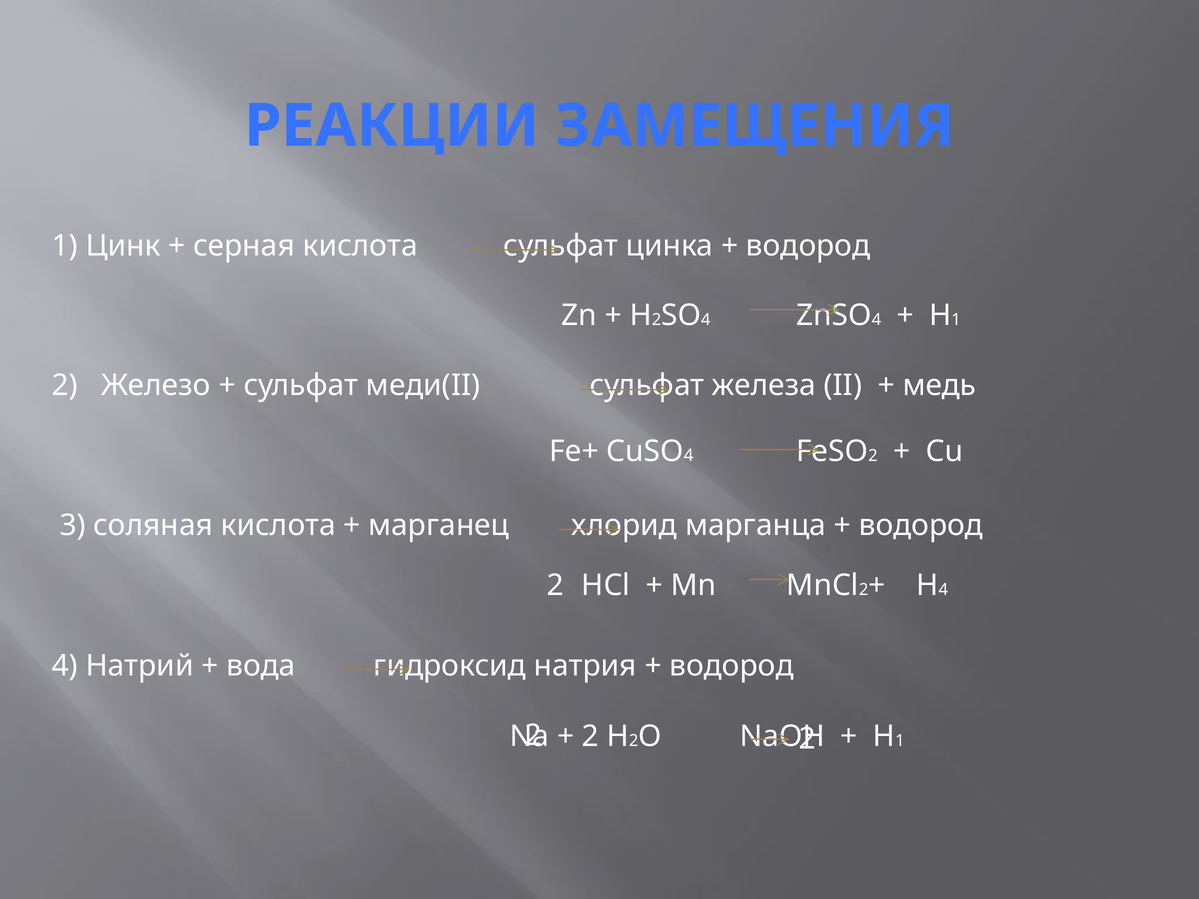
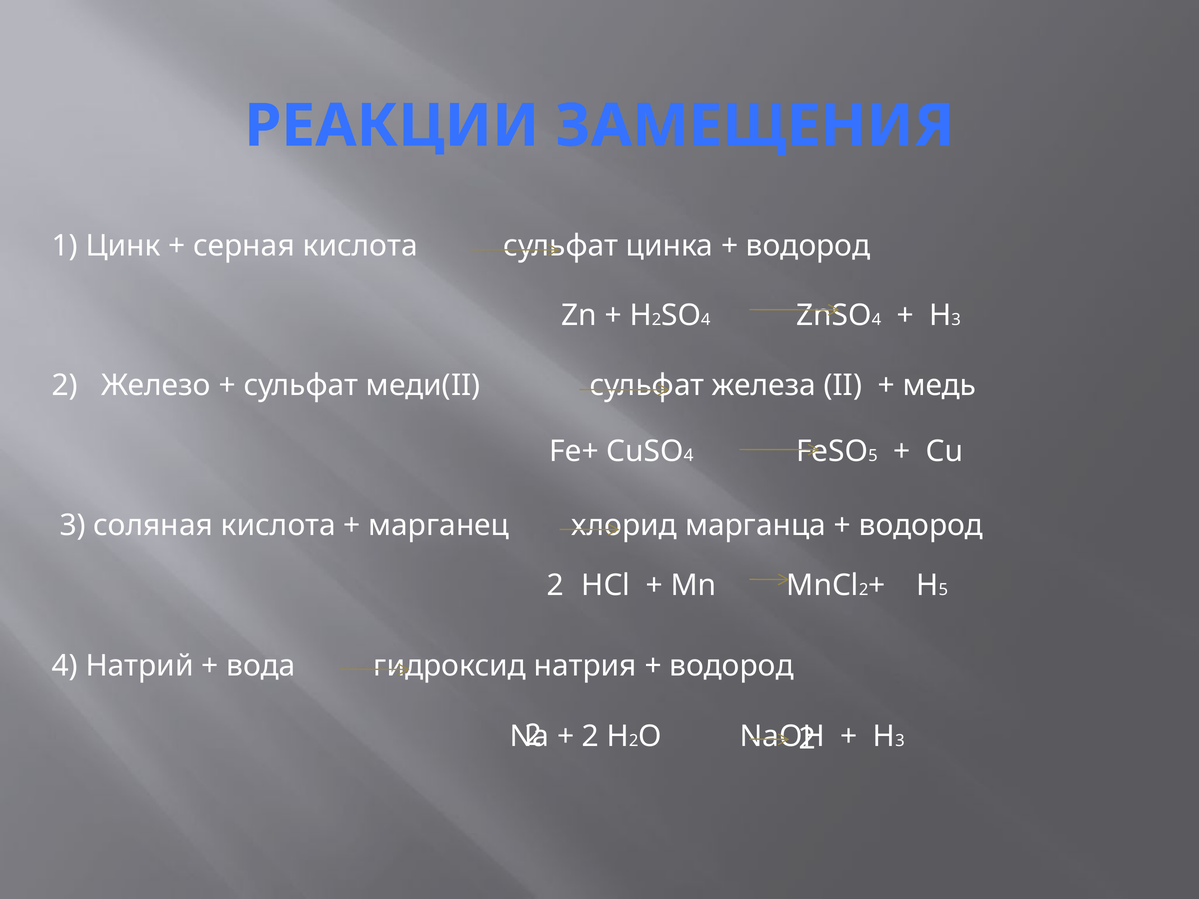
1: 1 -> 3 (956, 320)
2: 2 -> 5 (873, 456)
4: 4 -> 5 (943, 590)
1: 1 -> 3 (900, 741)
